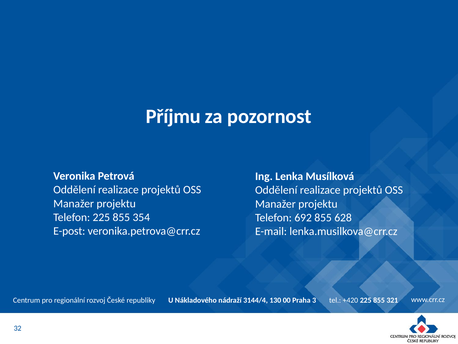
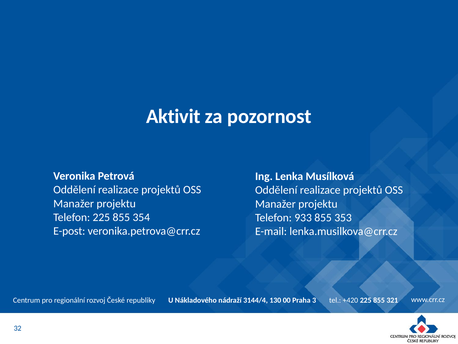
Příjmu: Příjmu -> Aktivit (173, 116)
692: 692 -> 933 (303, 217)
628: 628 -> 353 (343, 217)
